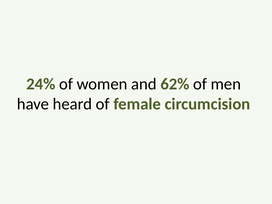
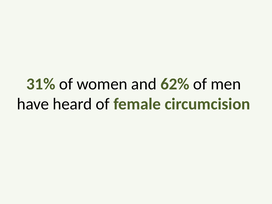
24%: 24% -> 31% (41, 84)
